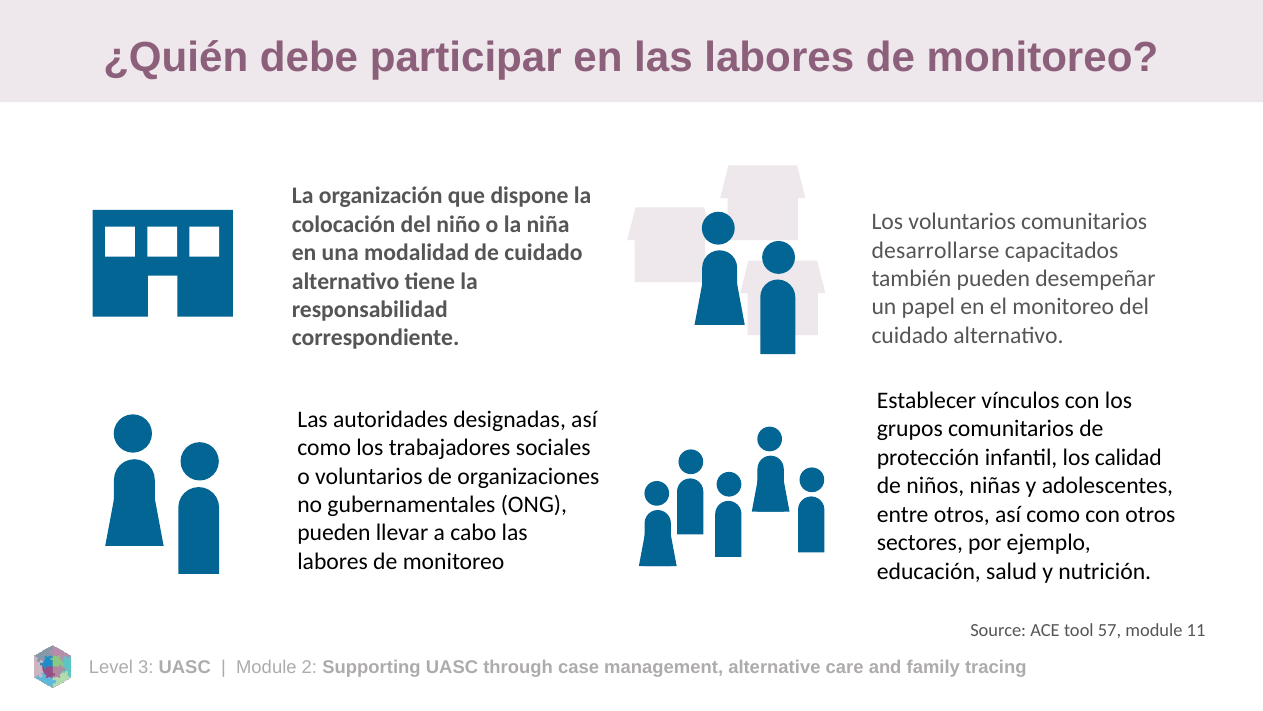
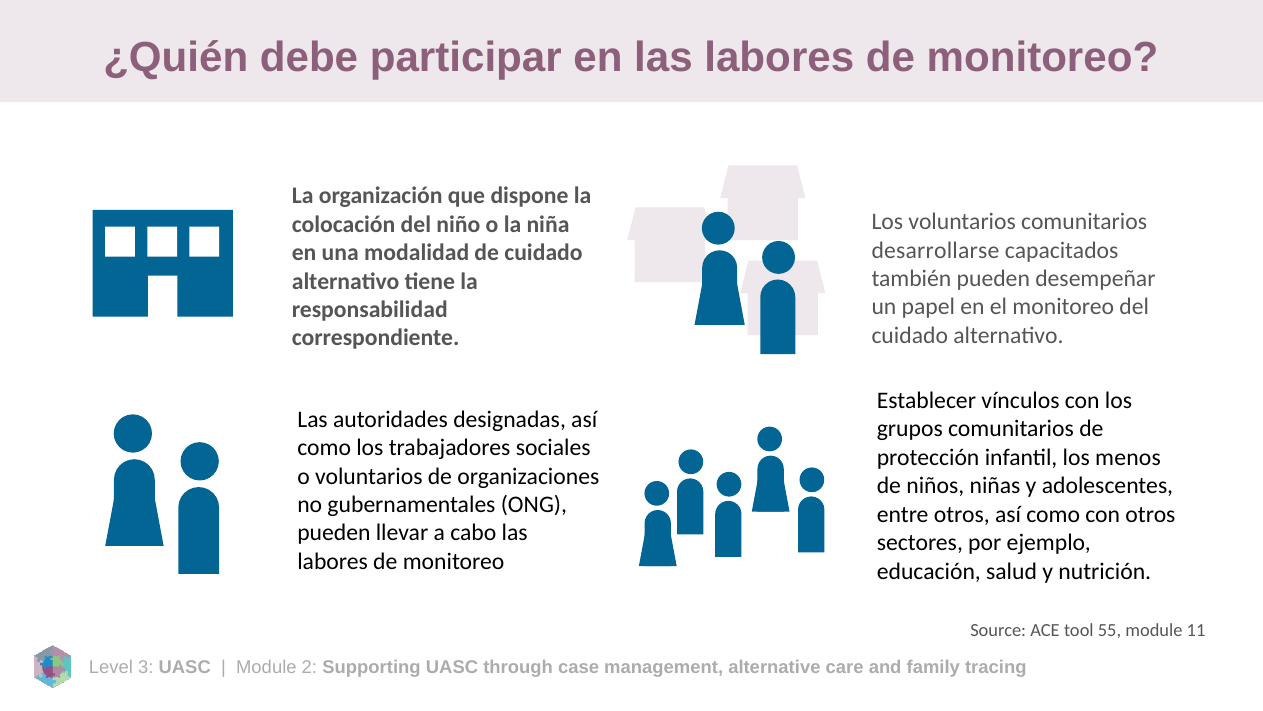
calidad: calidad -> menos (1128, 457)
57: 57 -> 55 (1110, 630)
